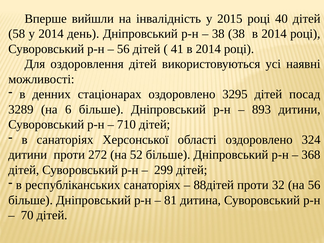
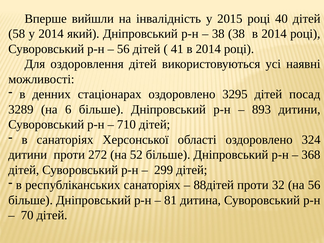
день: день -> який (83, 34)
